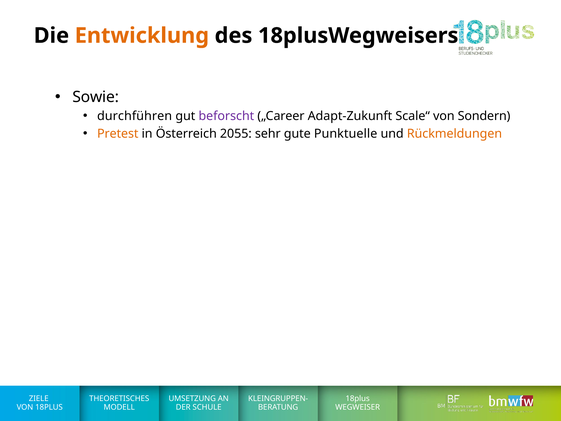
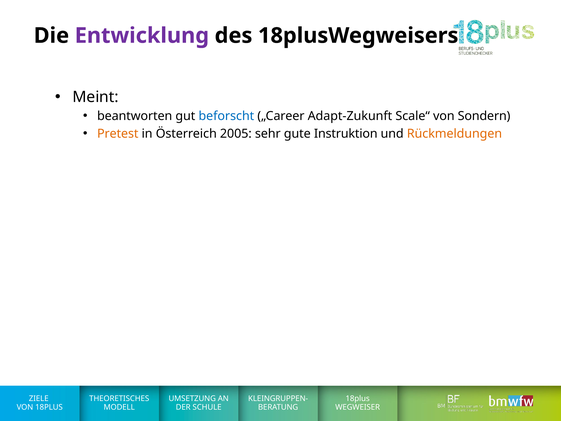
Entwicklung colour: orange -> purple (142, 36)
Sowie: Sowie -> Meint (96, 97)
durchführen: durchführen -> beantworten (135, 116)
beforscht colour: purple -> blue (226, 116)
2055: 2055 -> 2005 (236, 134)
Punktuelle: Punktuelle -> Instruktion (346, 134)
